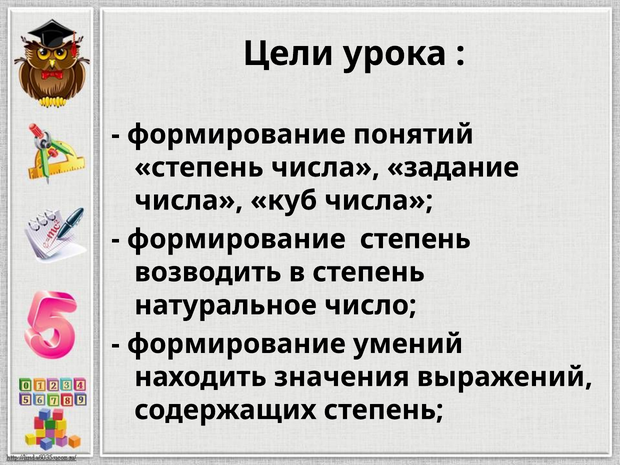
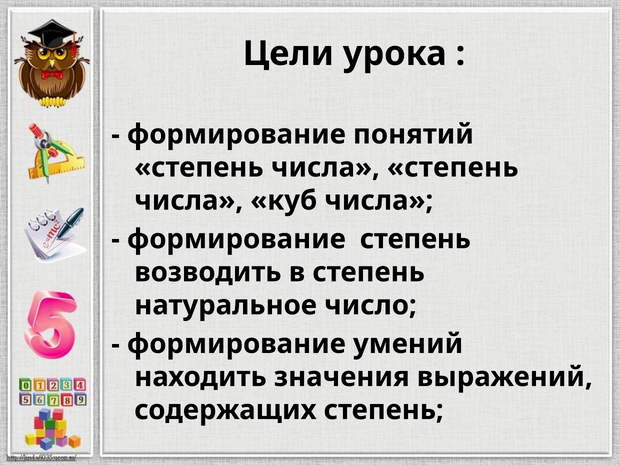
числа задание: задание -> степень (453, 167)
